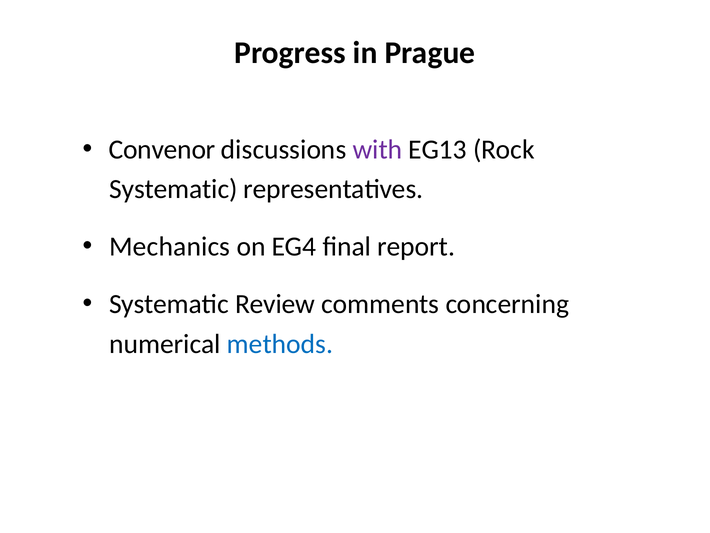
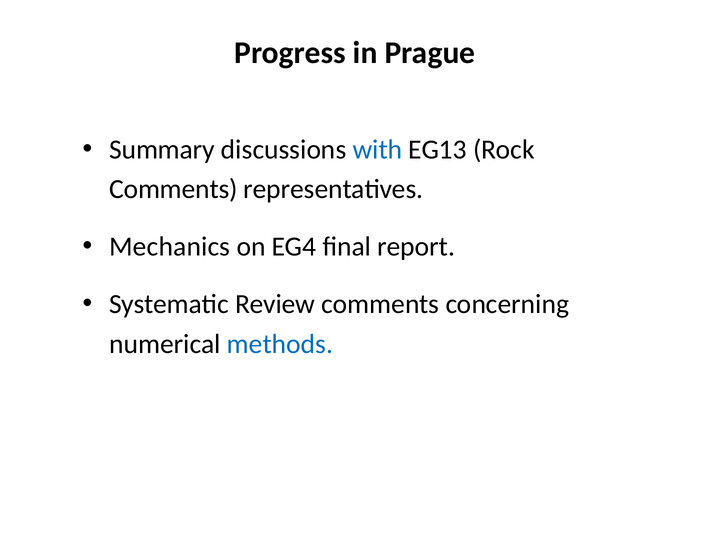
Convenor: Convenor -> Summary (162, 149)
with colour: purple -> blue (377, 149)
Systematic: Systematic -> Comments (173, 189)
